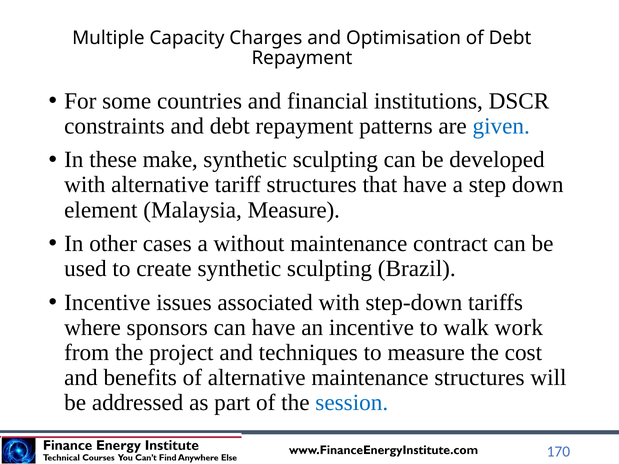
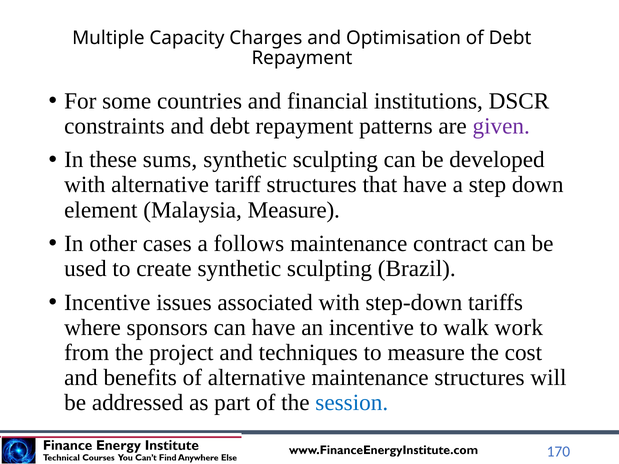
given colour: blue -> purple (501, 126)
make: make -> sums (170, 160)
without: without -> follows (249, 244)
